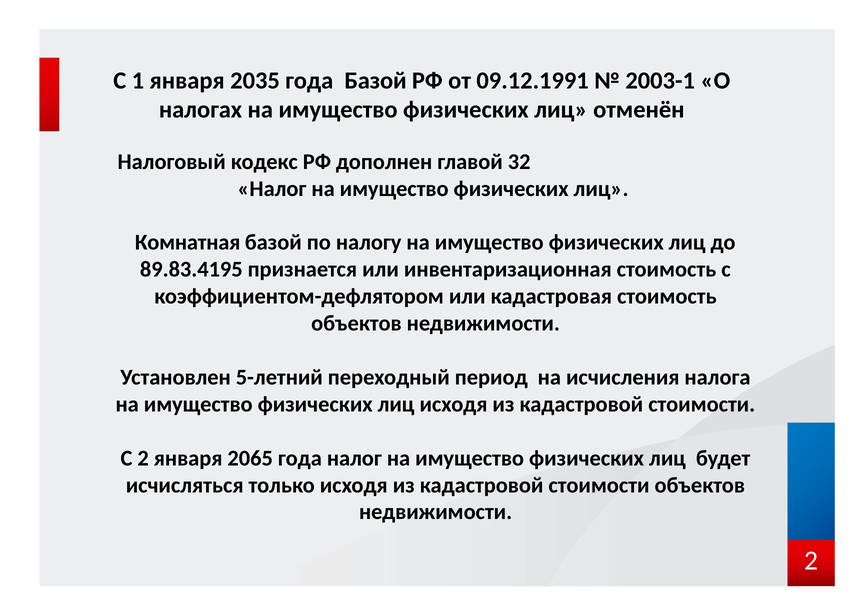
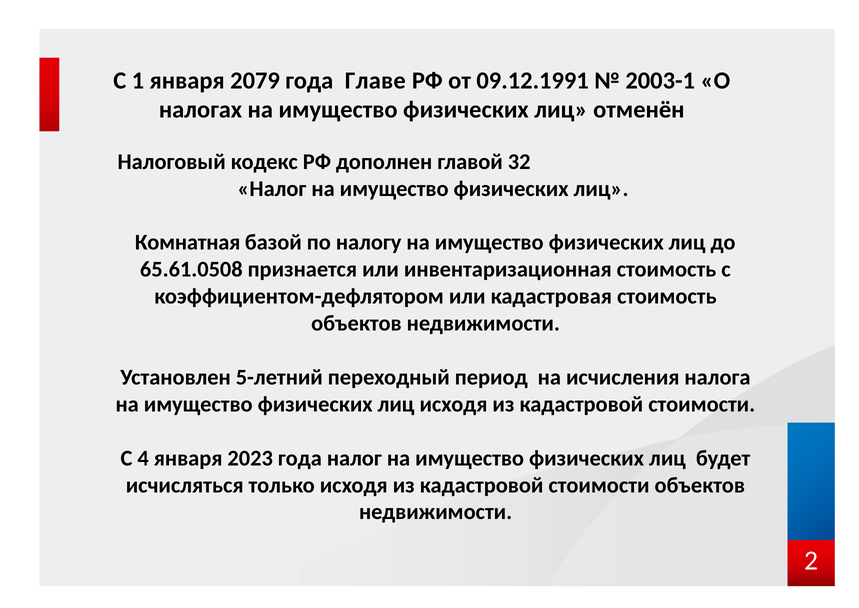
2035: 2035 -> 2079 (255, 80)
года Базой: Базой -> Главе (375, 80)
89.83.4195: 89.83.4195 -> 65.61.0508 (191, 269)
С 2: 2 -> 4 (143, 458)
2065: 2065 -> 2023 (250, 458)
